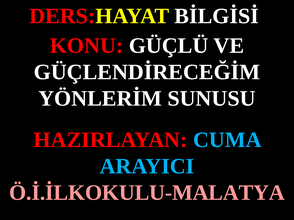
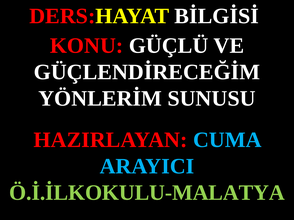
Ö.İ.İLKOKULU-MALATYA colour: pink -> light green (147, 193)
